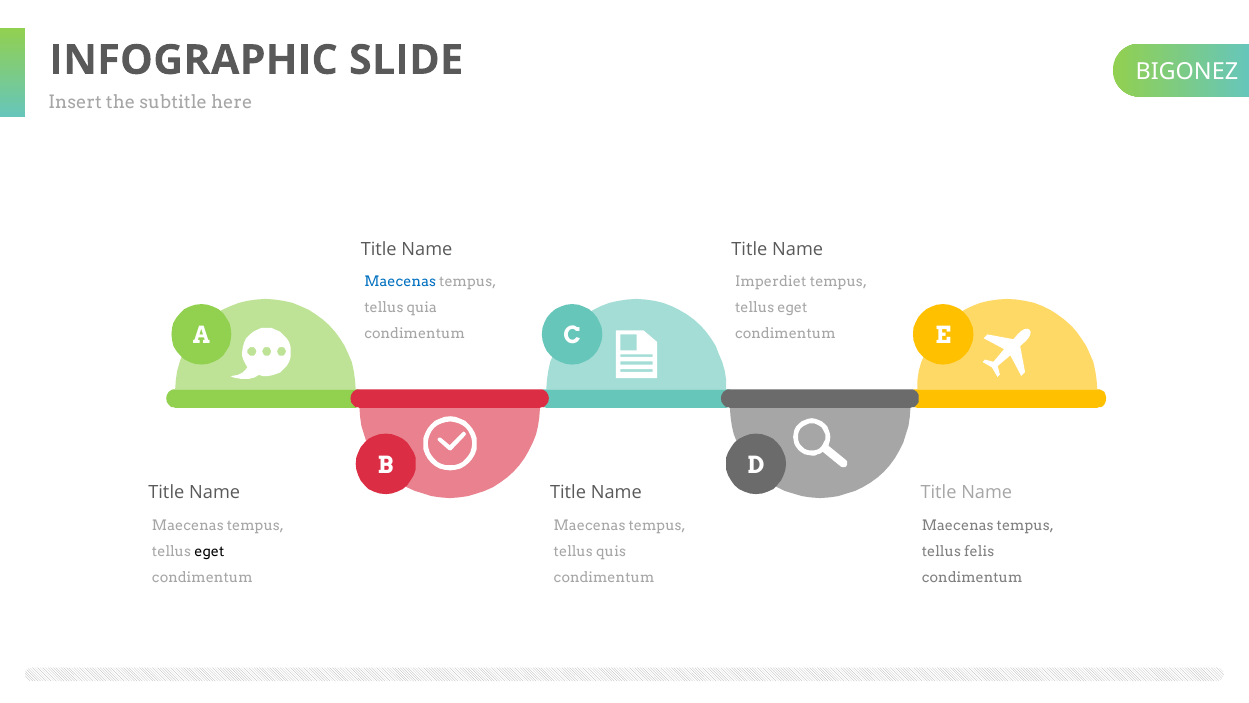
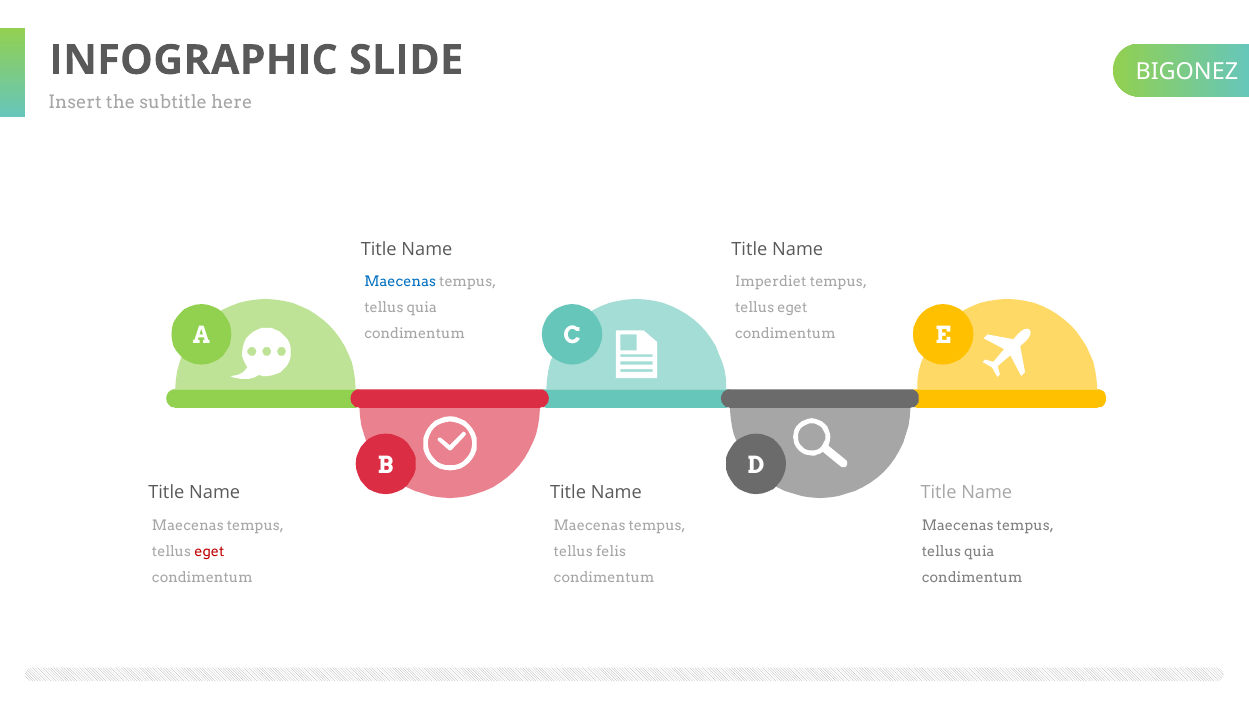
eget colour: black -> red (209, 552)
quis: quis -> felis (611, 552)
felis: felis -> quia (979, 552)
